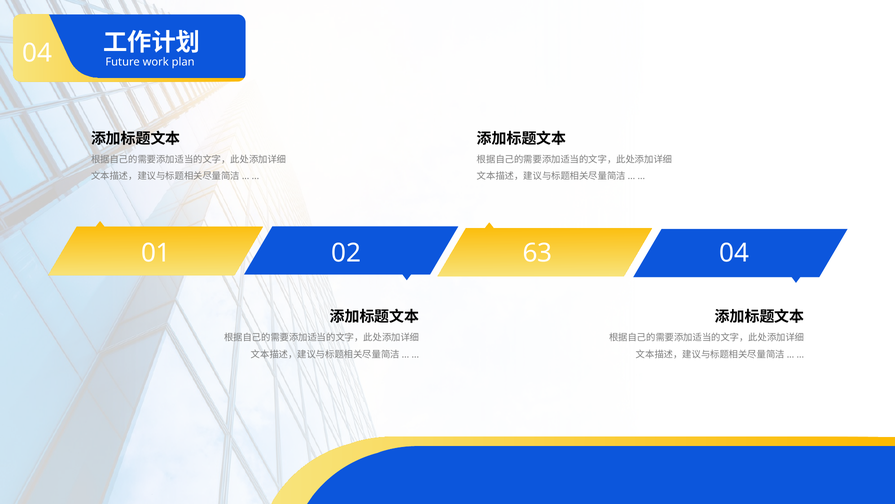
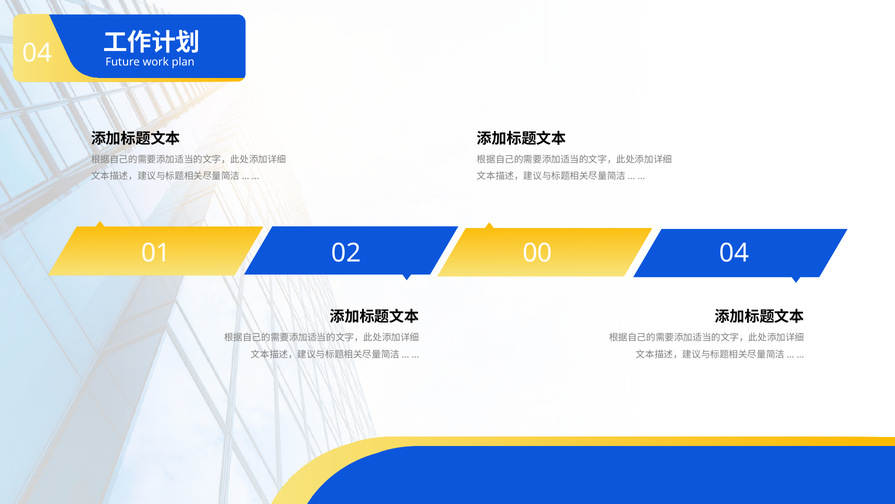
63: 63 -> 00 (537, 253)
